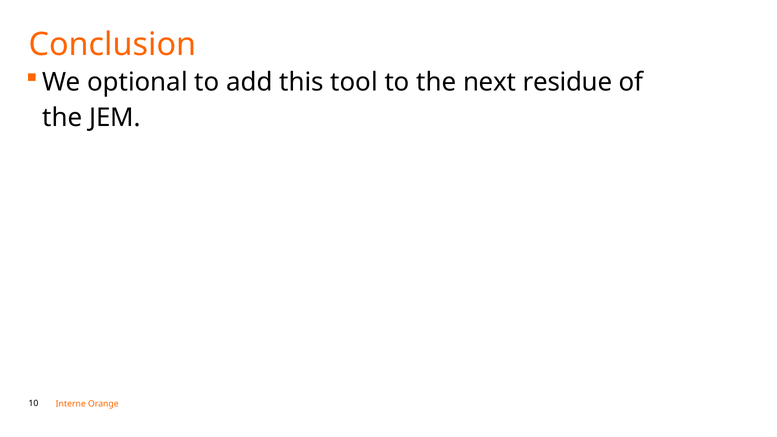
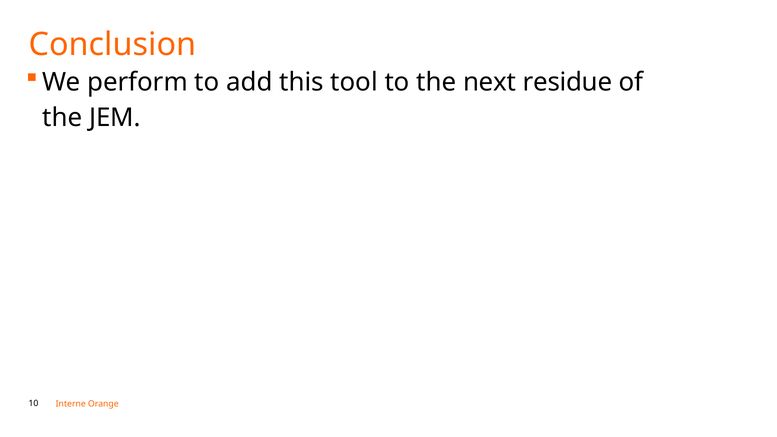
optional: optional -> perform (137, 82)
